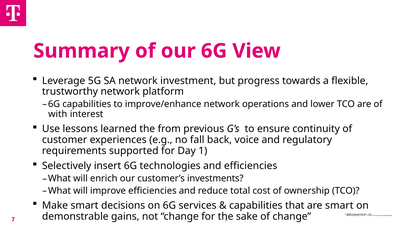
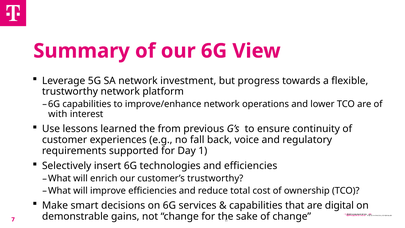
customer’s investments: investments -> trustworthy (215, 178)
are smart: smart -> digital (339, 205)
